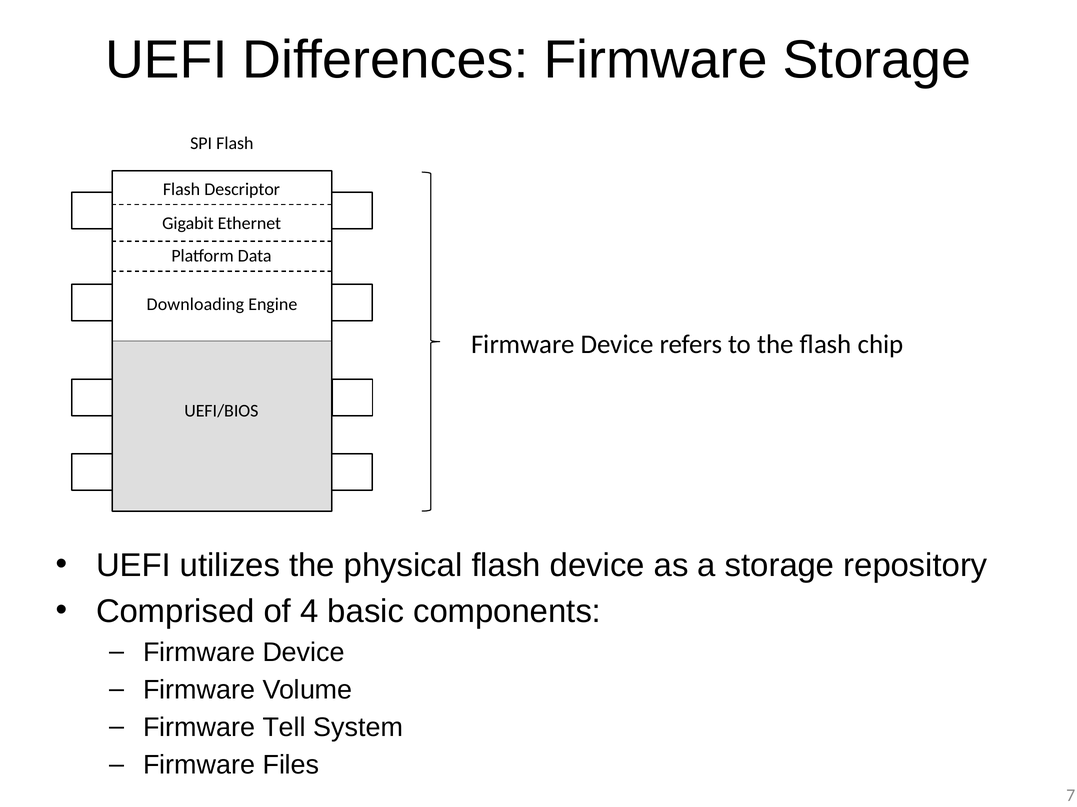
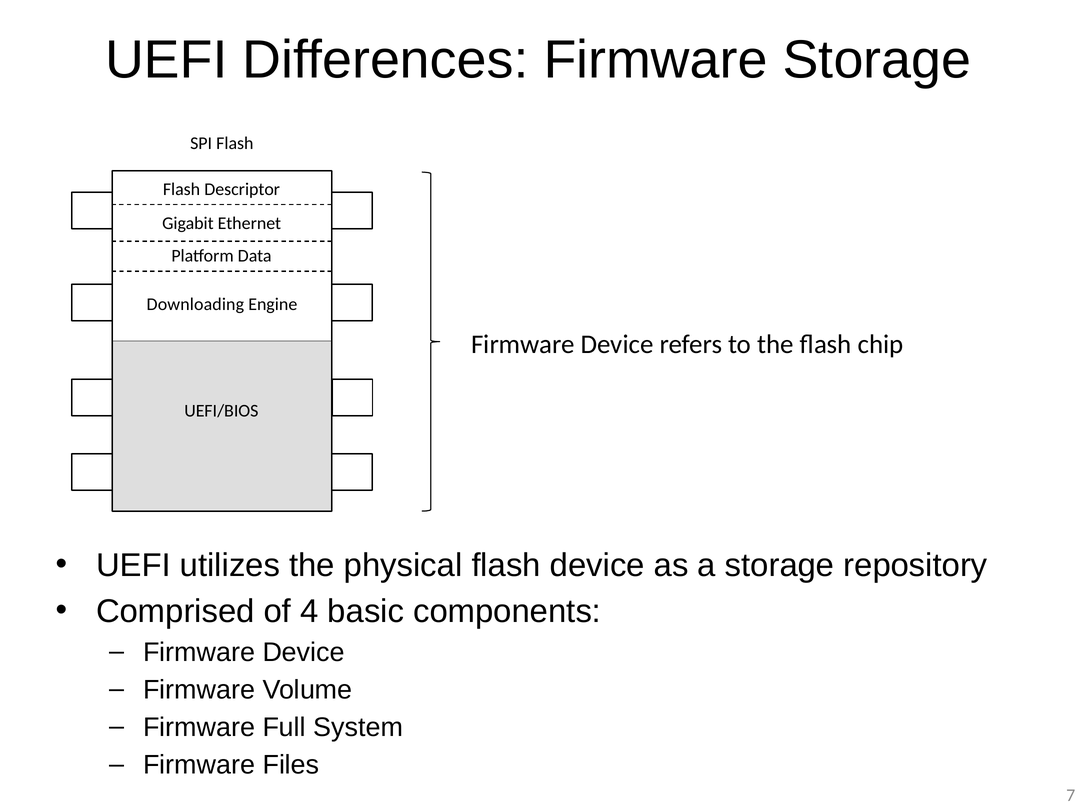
Tell: Tell -> Full (284, 728)
